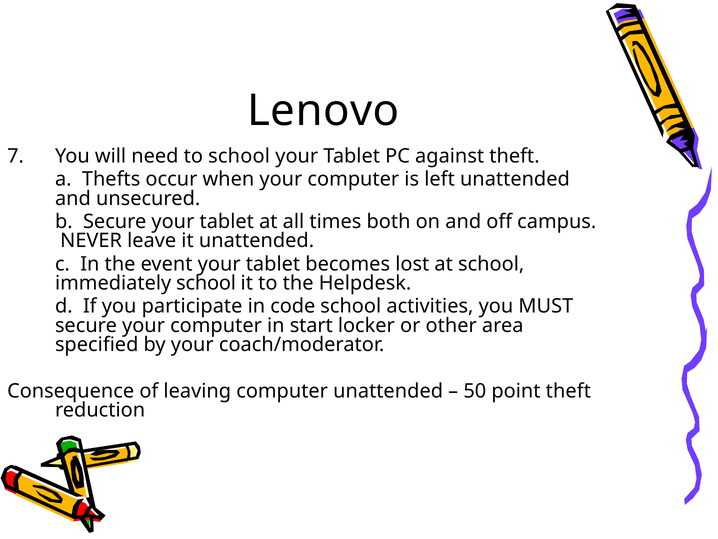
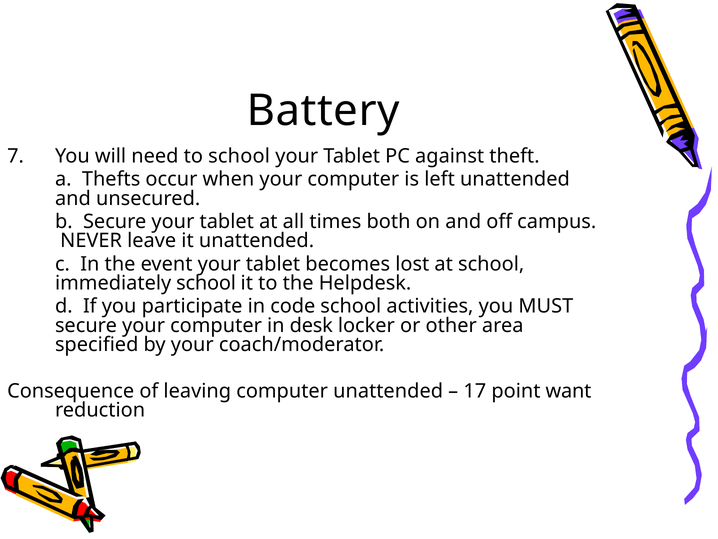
Lenovo: Lenovo -> Battery (323, 111)
start: start -> desk (311, 325)
50: 50 -> 17 (475, 391)
point theft: theft -> want (568, 391)
